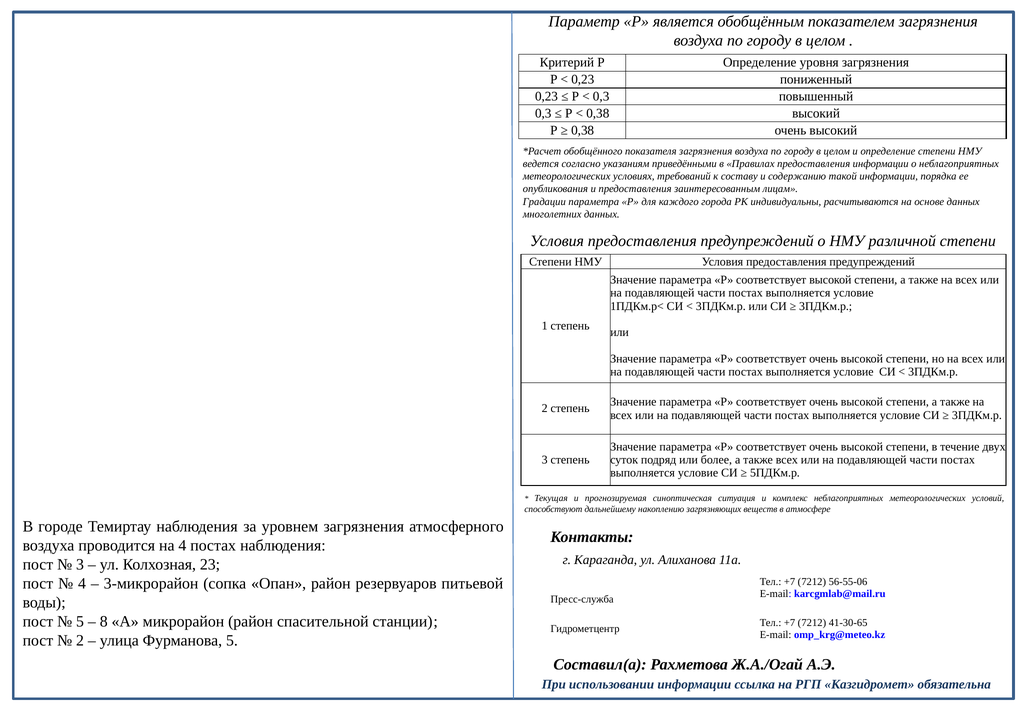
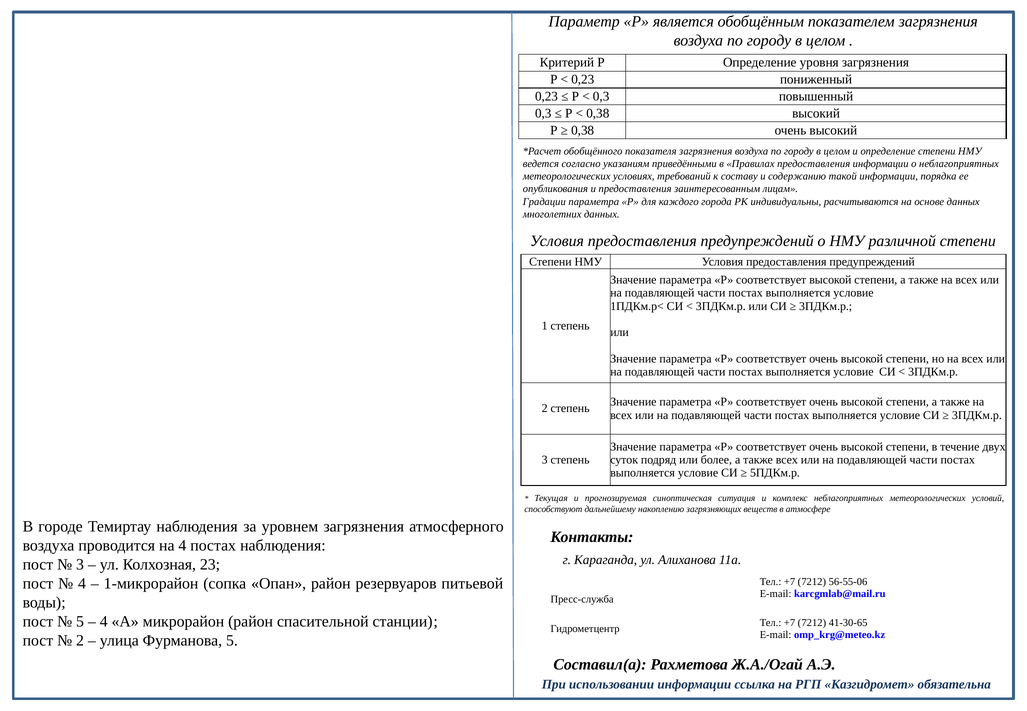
3-микрорайон: 3-микрорайон -> 1-микрорайон (151, 584)
8: 8 -> 4 (104, 622)
